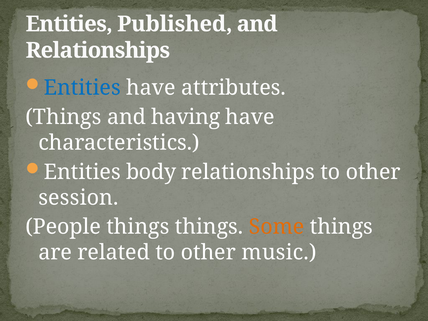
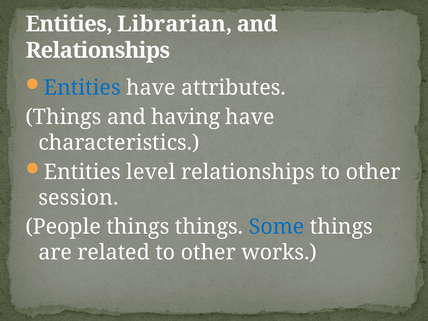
Published: Published -> Librarian (175, 24)
body: body -> level (151, 172)
Some colour: orange -> blue (277, 227)
music: music -> works (279, 253)
